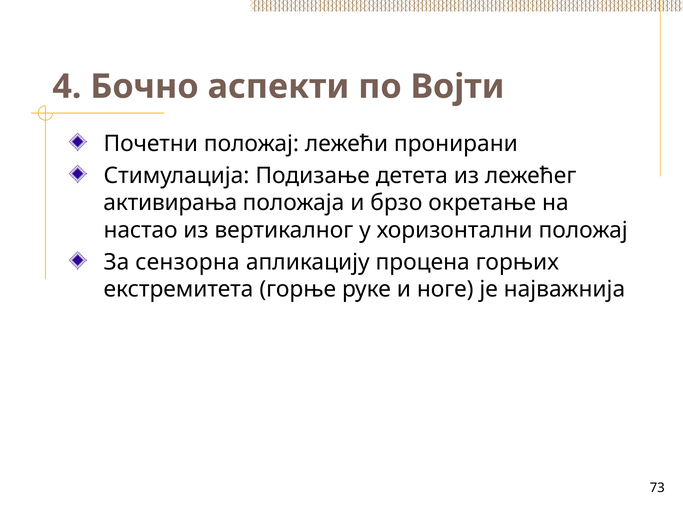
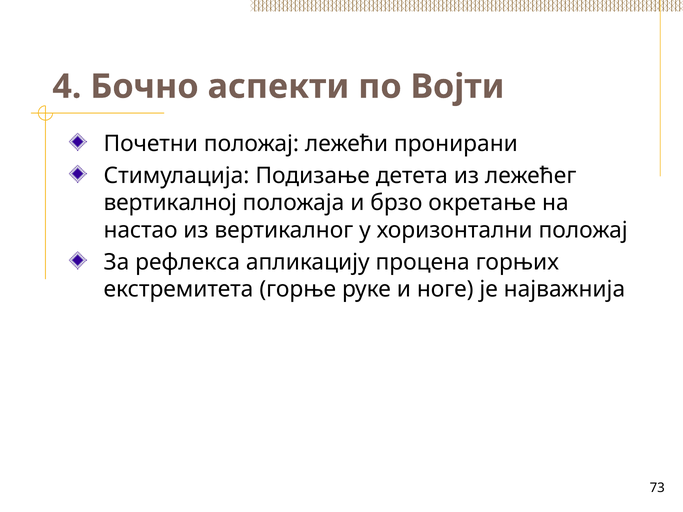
активирања: активирања -> вертикалној (170, 203)
сензорна: сензорна -> рефлекса (188, 262)
